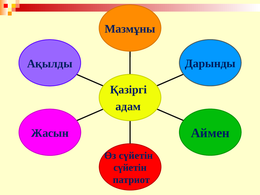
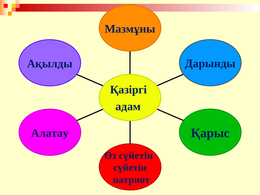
Аймен: Аймен -> Қарыс (210, 133)
Жасын: Жасын -> Алатау (50, 133)
